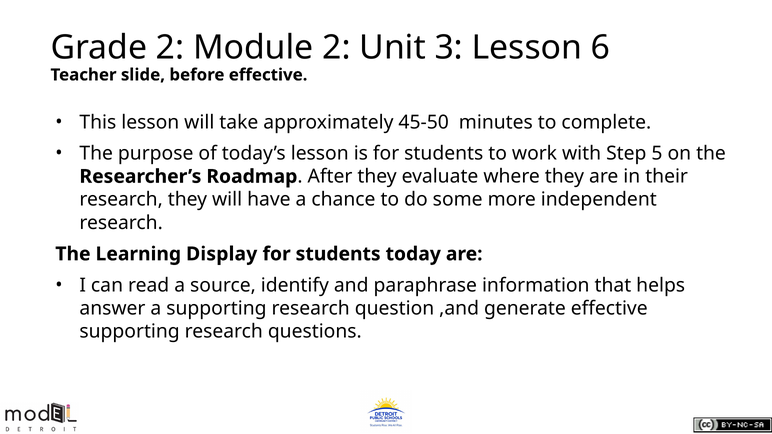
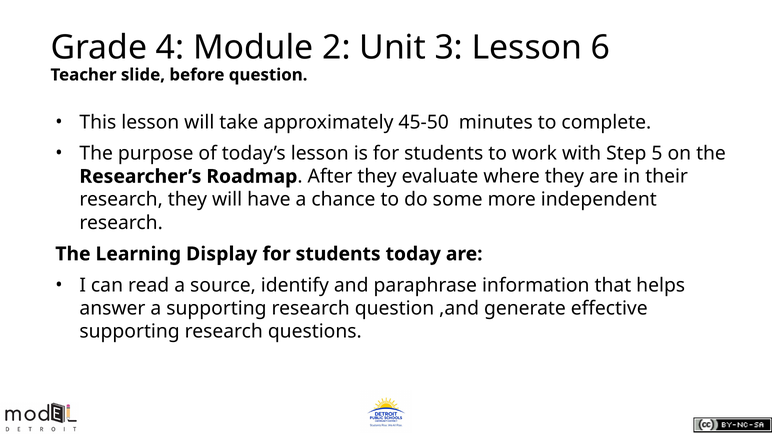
Grade 2: 2 -> 4 (170, 47)
before effective: effective -> question (268, 75)
